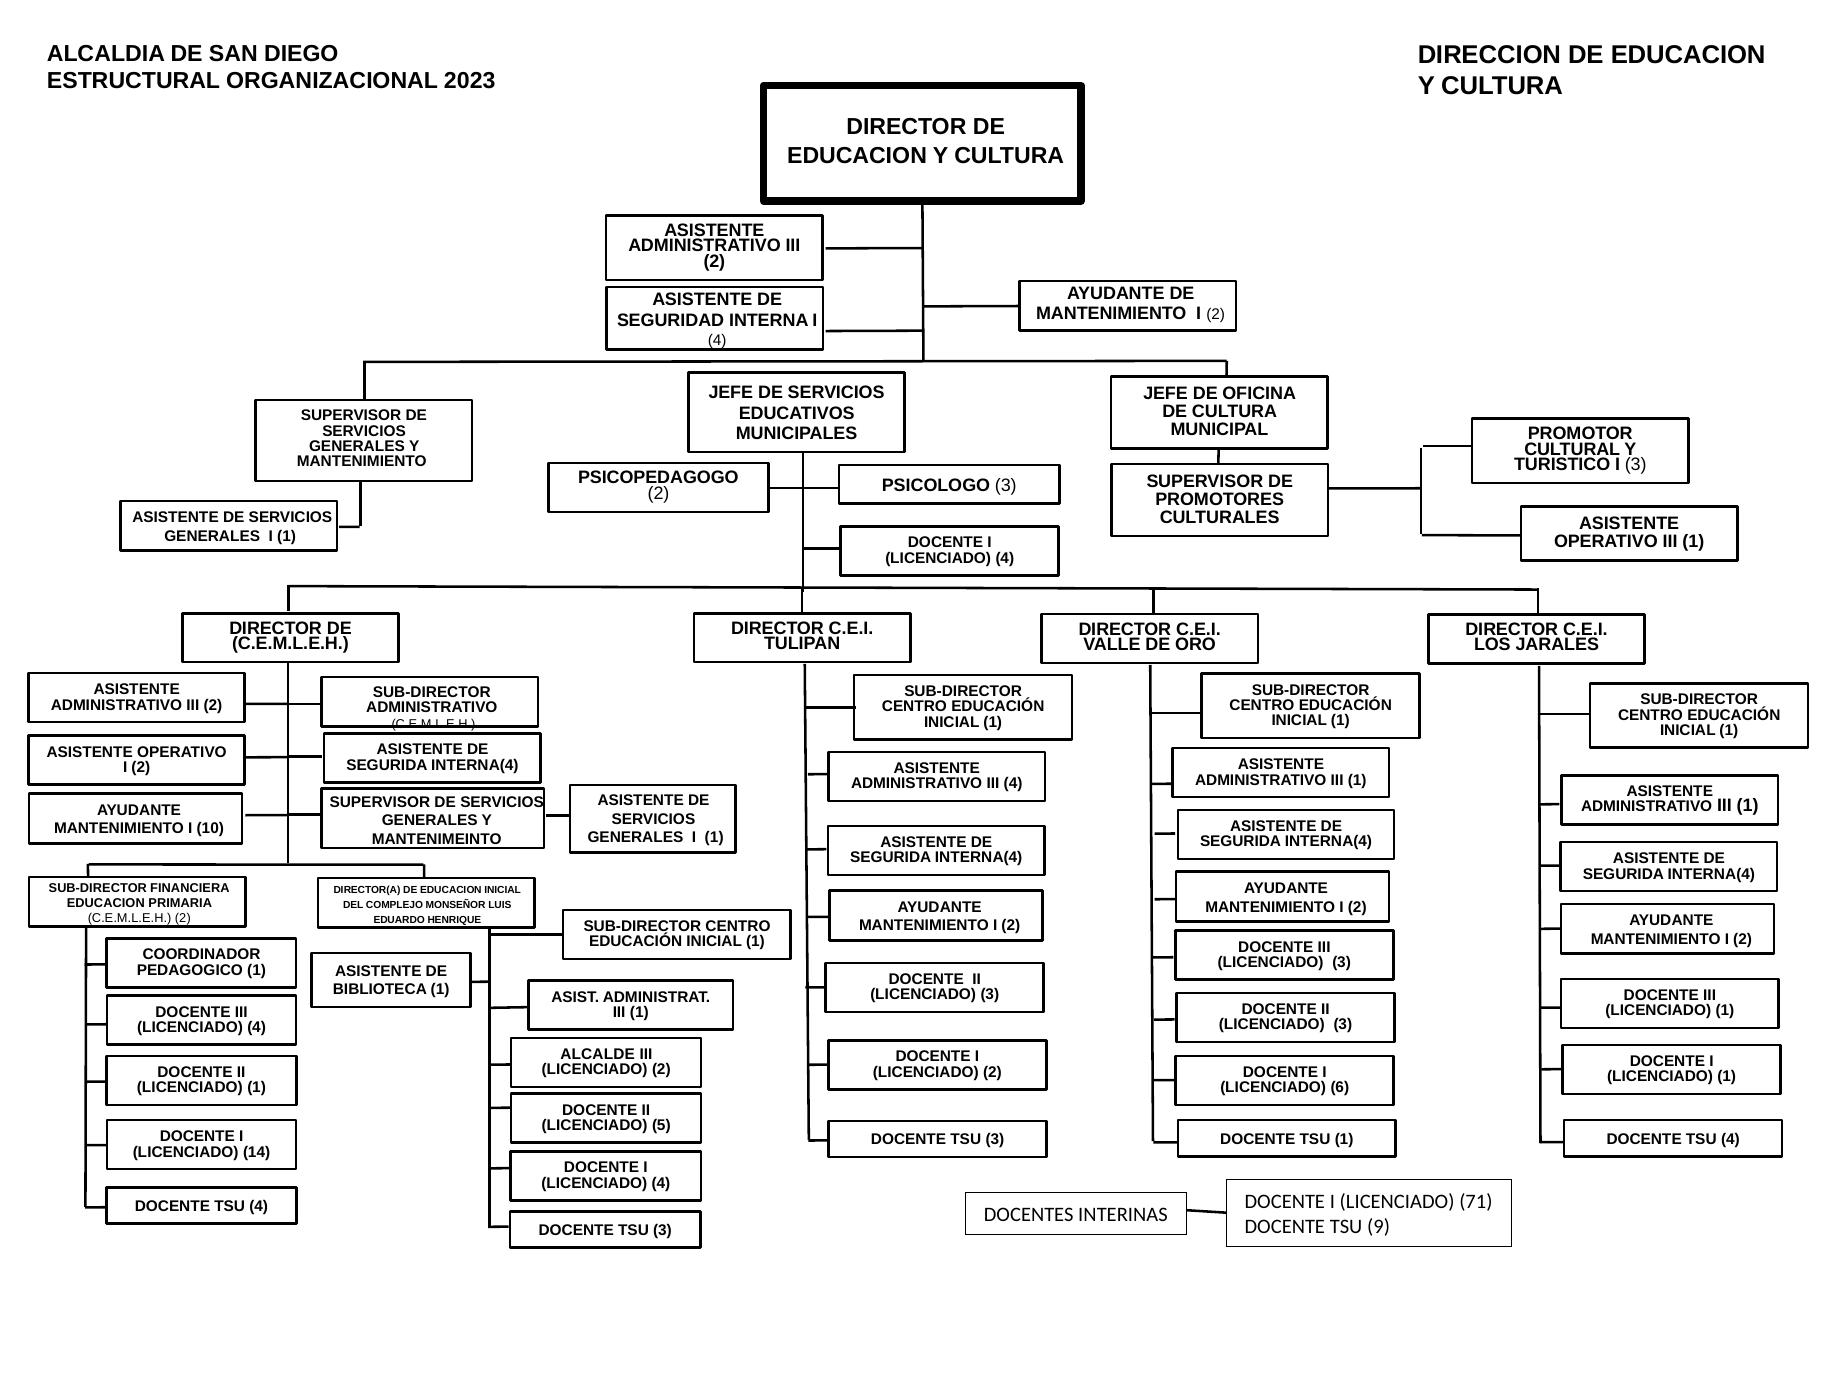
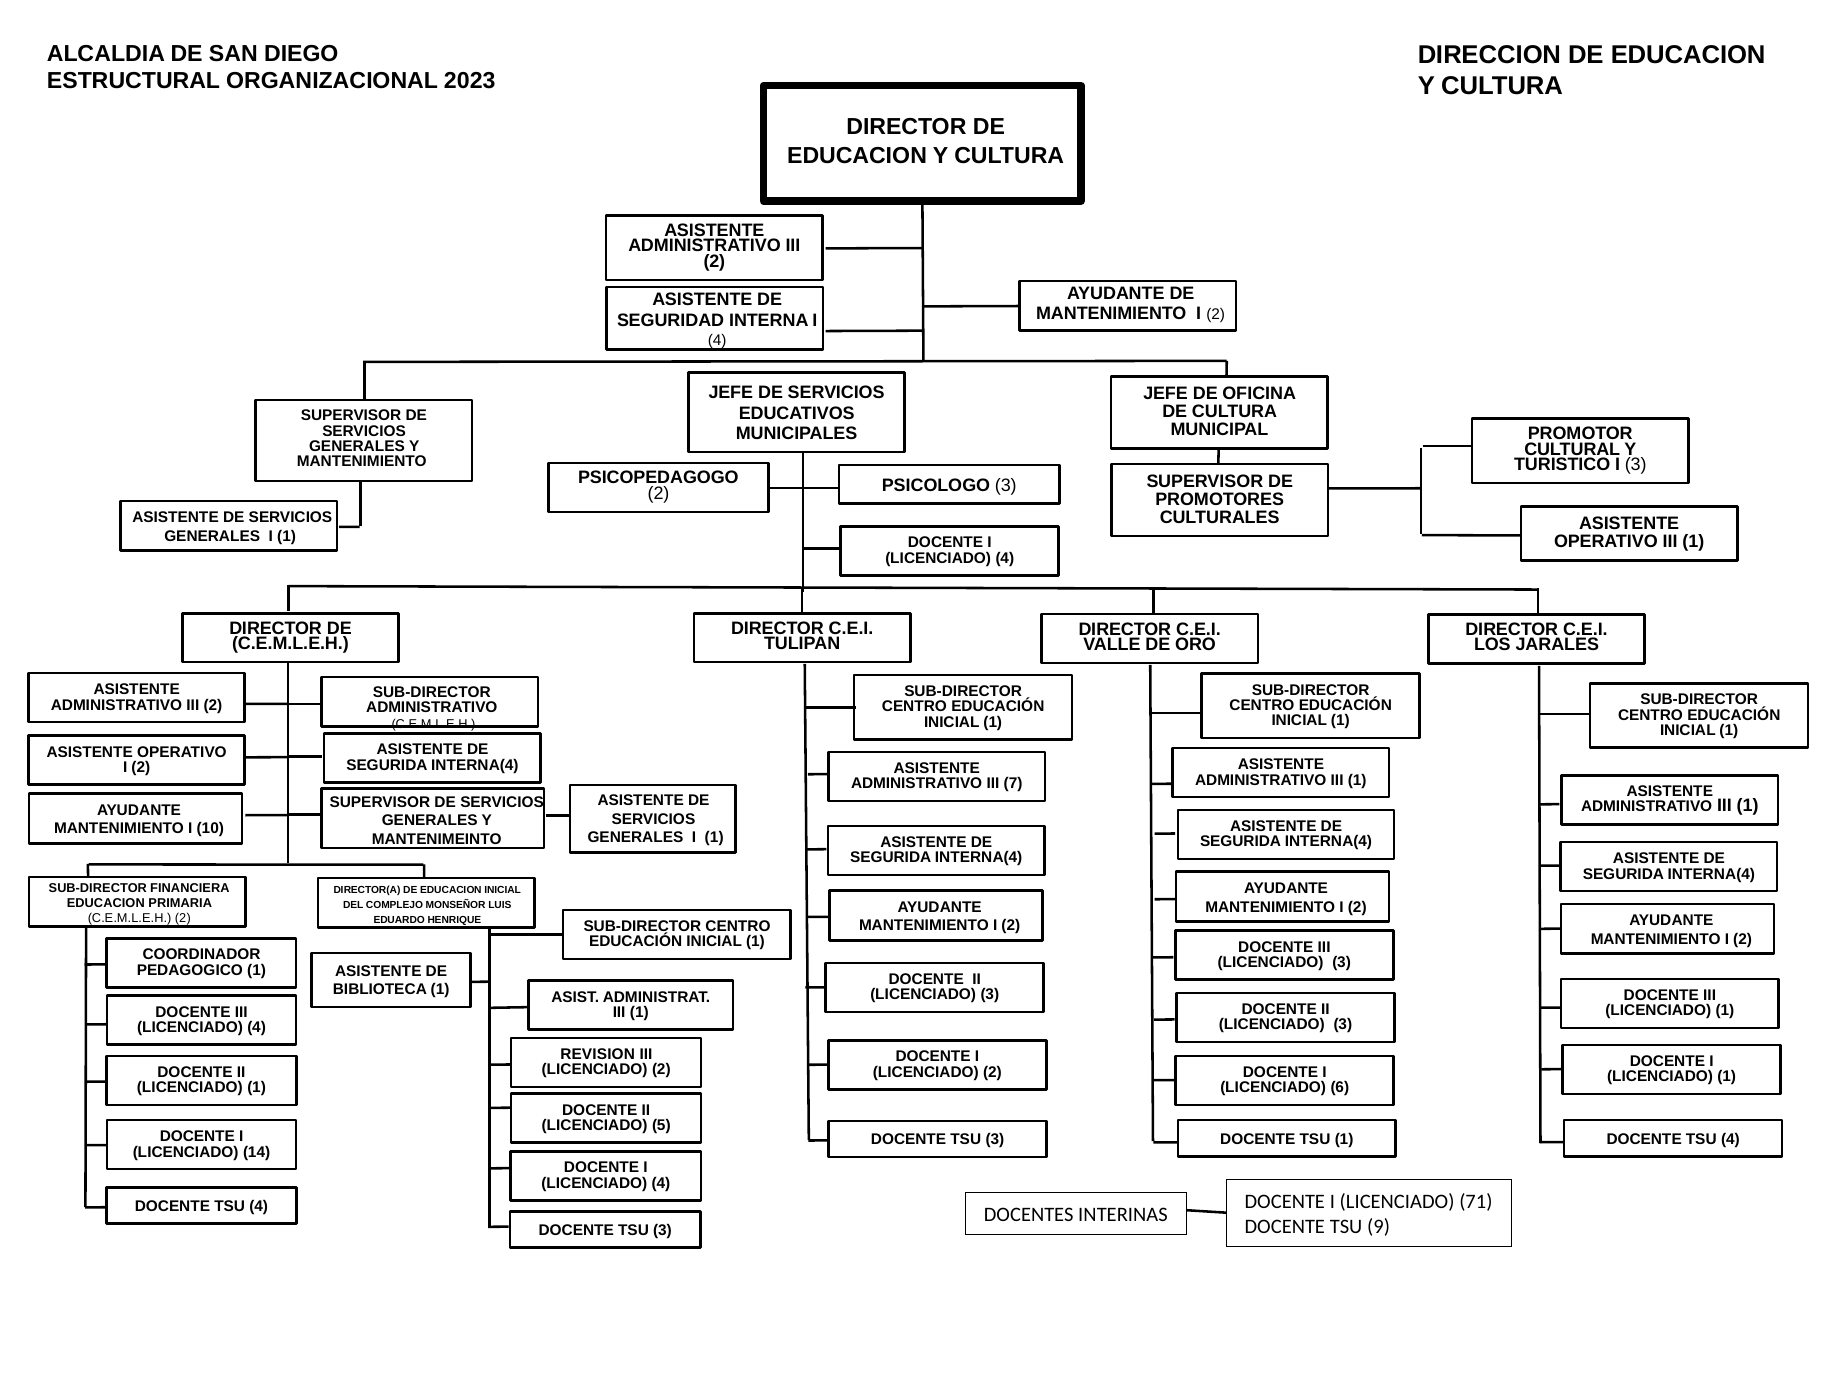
III 4: 4 -> 7 (1013, 783)
ALCALDE: ALCALDE -> REVISION (598, 1054)
